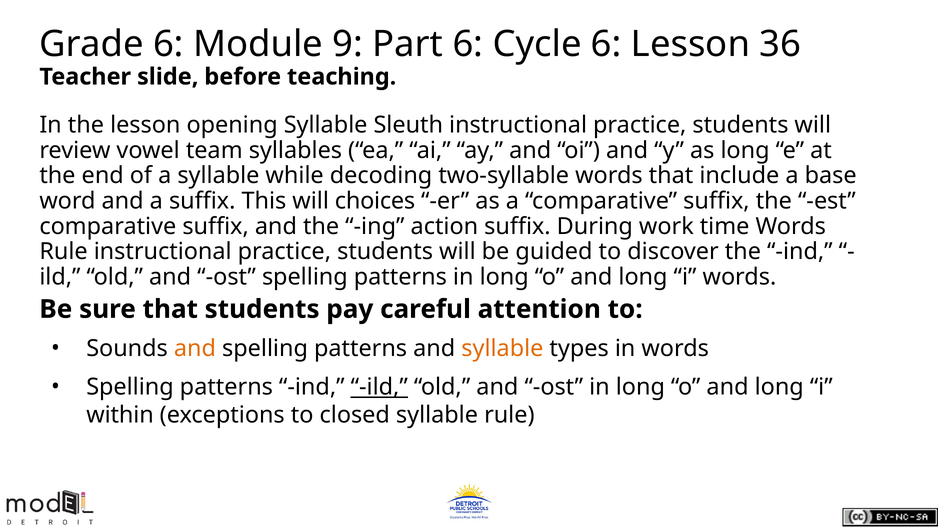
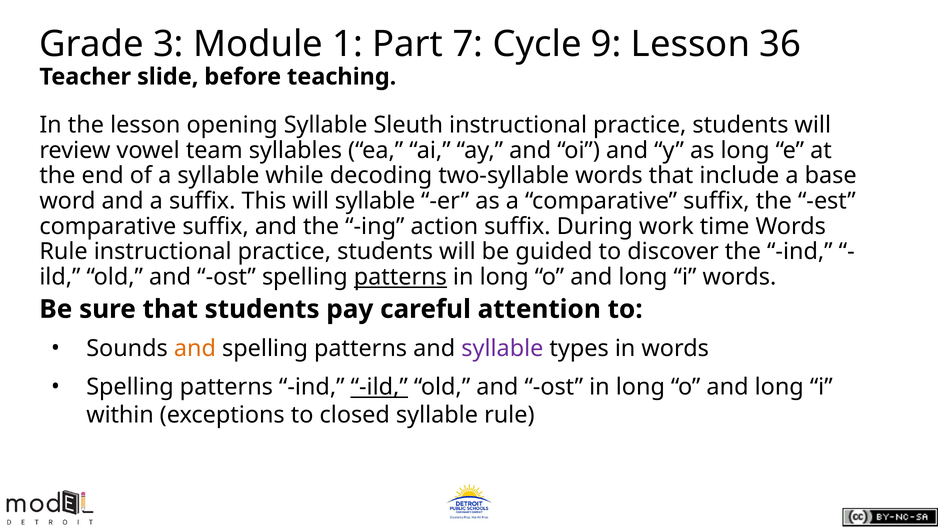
Grade 6: 6 -> 3 (168, 44)
9: 9 -> 1 (348, 44)
Part 6: 6 -> 7 (468, 44)
Cycle 6: 6 -> 9 (606, 44)
will choices: choices -> syllable (375, 201)
patterns underline: none -> present (400, 277)
syllable colour: orange -> purple (502, 348)
